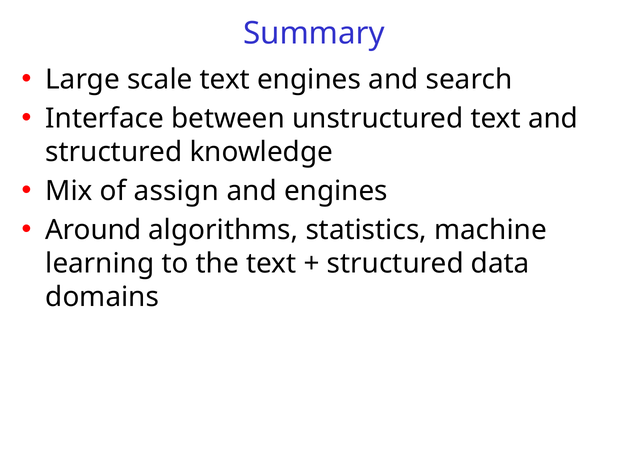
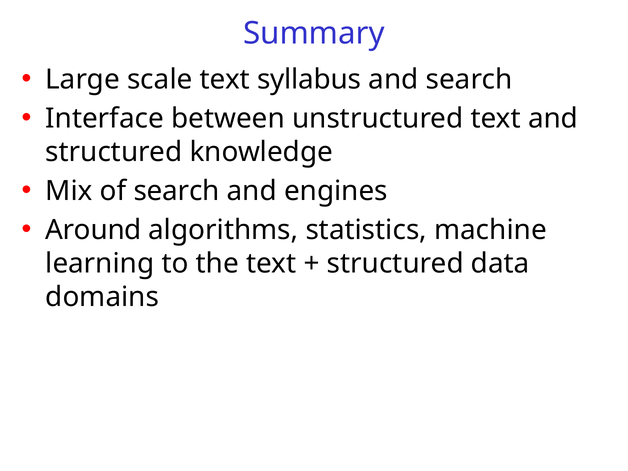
text engines: engines -> syllabus (309, 79)
of assign: assign -> search (177, 191)
